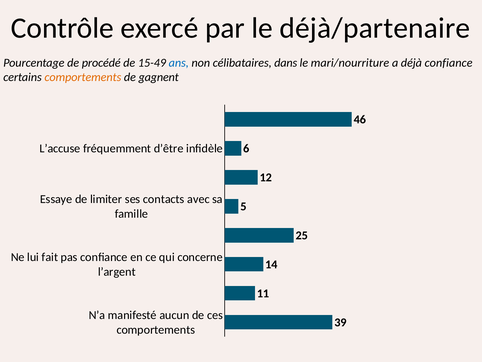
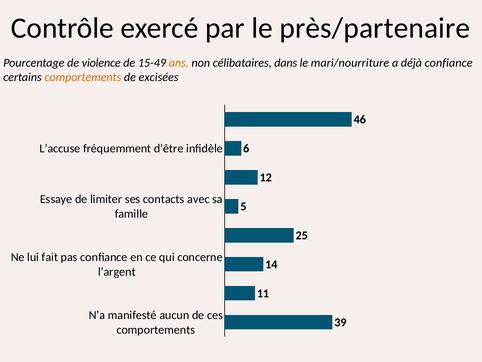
déjà/partenaire: déjà/partenaire -> près/partenaire (375, 28)
procédé: procédé -> violence (101, 63)
ans colour: blue -> orange (179, 63)
gagnent: gagnent -> excisées (159, 77)
